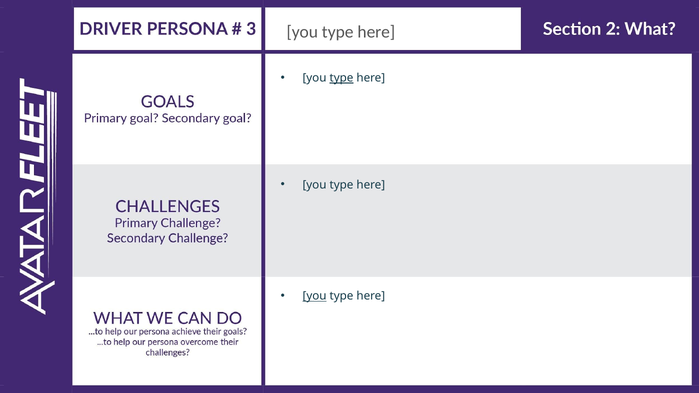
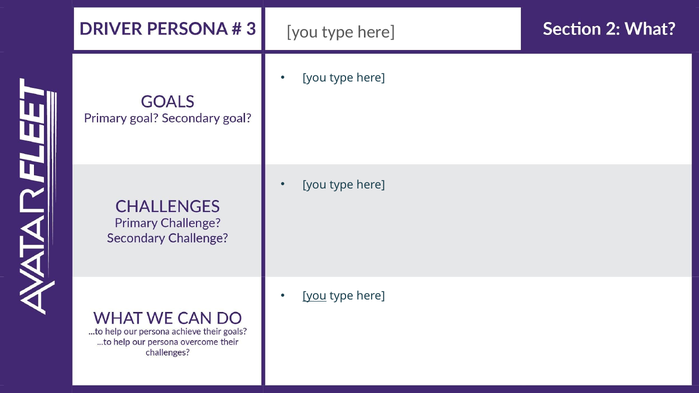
type underline: present -> none (341, 78)
